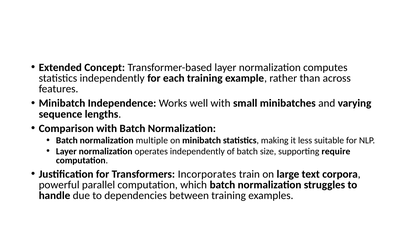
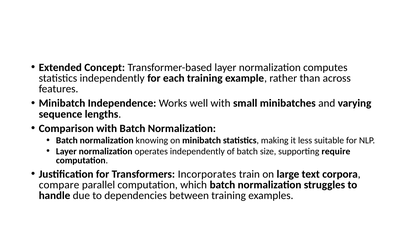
multiple: multiple -> knowing (152, 141)
powerful: powerful -> compare (59, 185)
